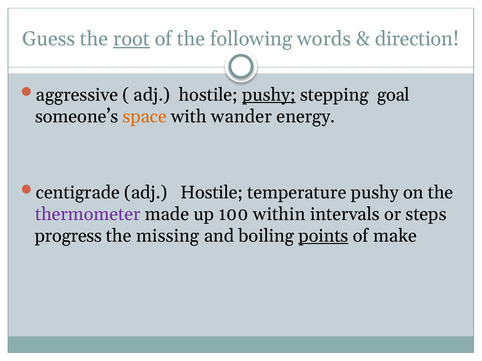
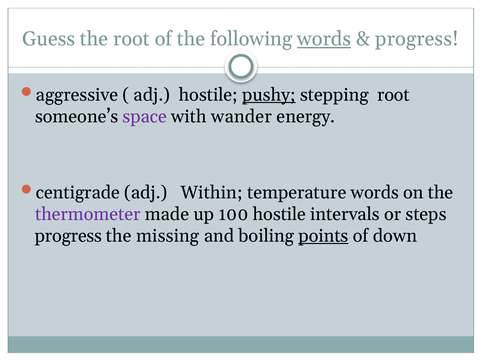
root underline: present -> none (132, 39)
words underline: none -> present (324, 39)
direction: direction -> progress (417, 39)
stepping goal: goal -> root (393, 95)
space colour: orange -> purple (145, 117)
centigrade adj Hostile: Hostile -> Within (212, 193)
temperature pushy: pushy -> words (375, 193)
100 within: within -> hostile (279, 214)
make: make -> down (395, 236)
